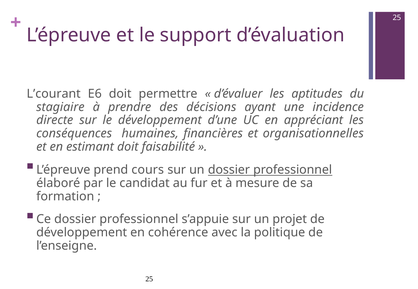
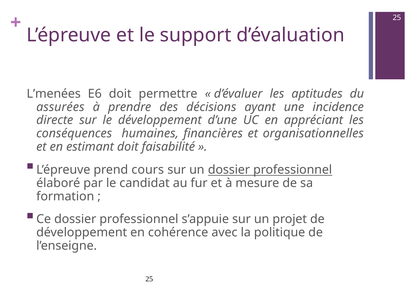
L’courant: L’courant -> L’menées (54, 94)
stagiaire: stagiaire -> assurées (60, 107)
